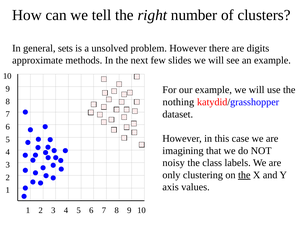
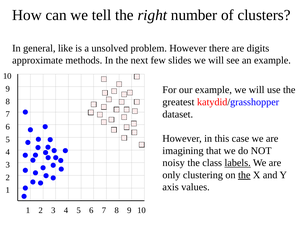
sets: sets -> like (65, 48)
nothing: nothing -> greatest (178, 102)
labels underline: none -> present (238, 163)
